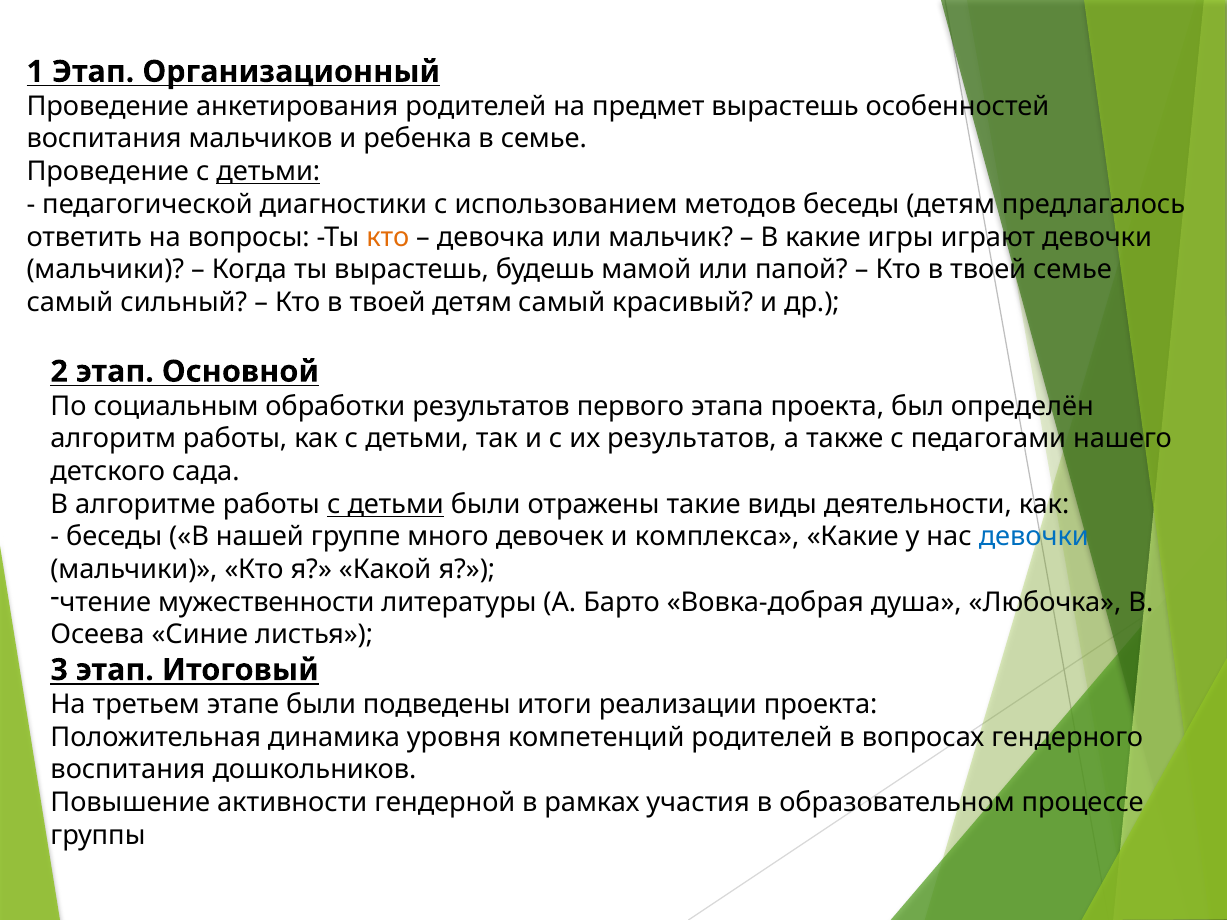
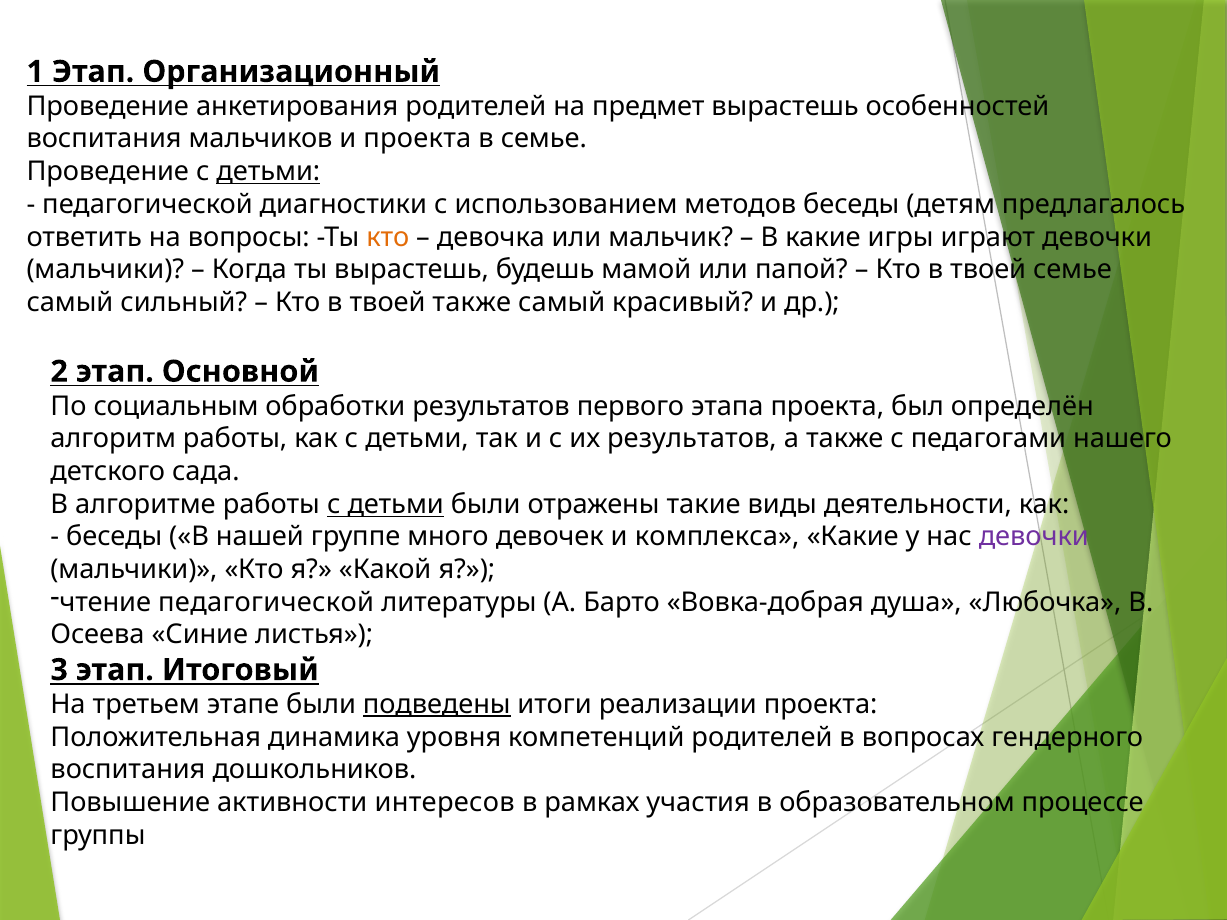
и ребенка: ребенка -> проекта (417, 139)
твоей детям: детям -> также (472, 302)
девочки colour: blue -> purple (1034, 537)
чтение мужественности: мужественности -> педагогической (266, 602)
подведены underline: none -> present (437, 705)
гендерной: гендерной -> интересов (445, 803)
